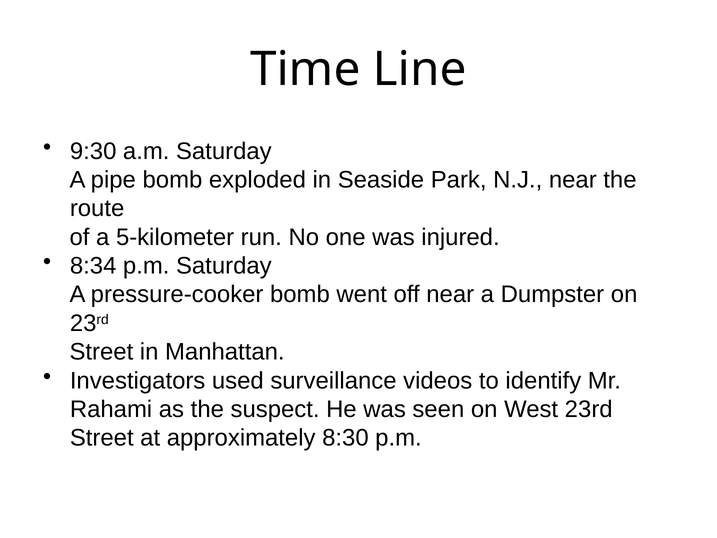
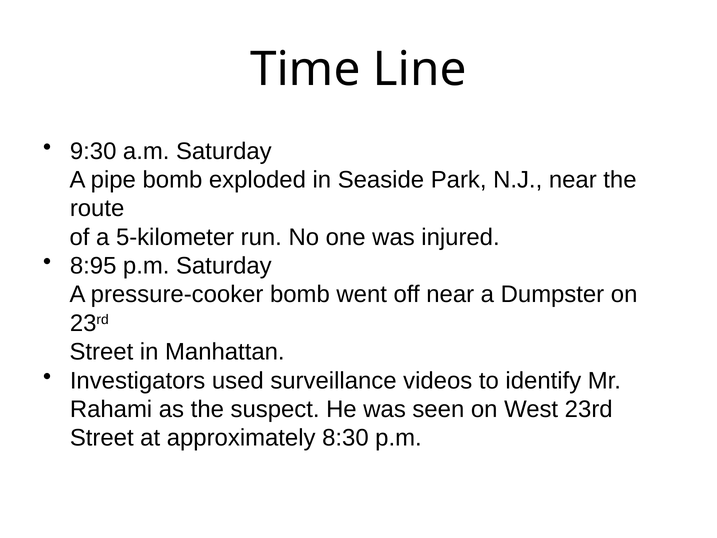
8:34: 8:34 -> 8:95 (93, 266)
